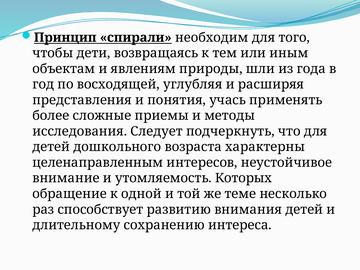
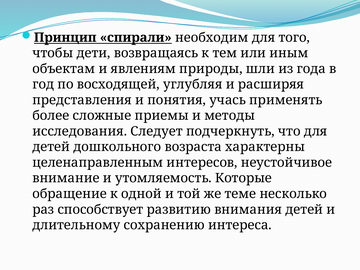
Которых: Которых -> Которые (244, 178)
